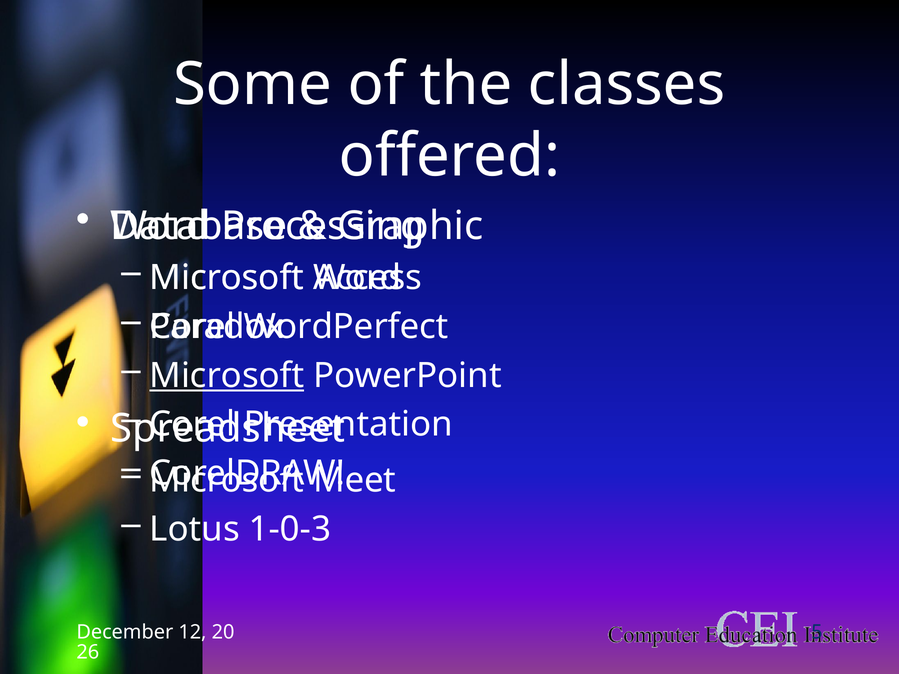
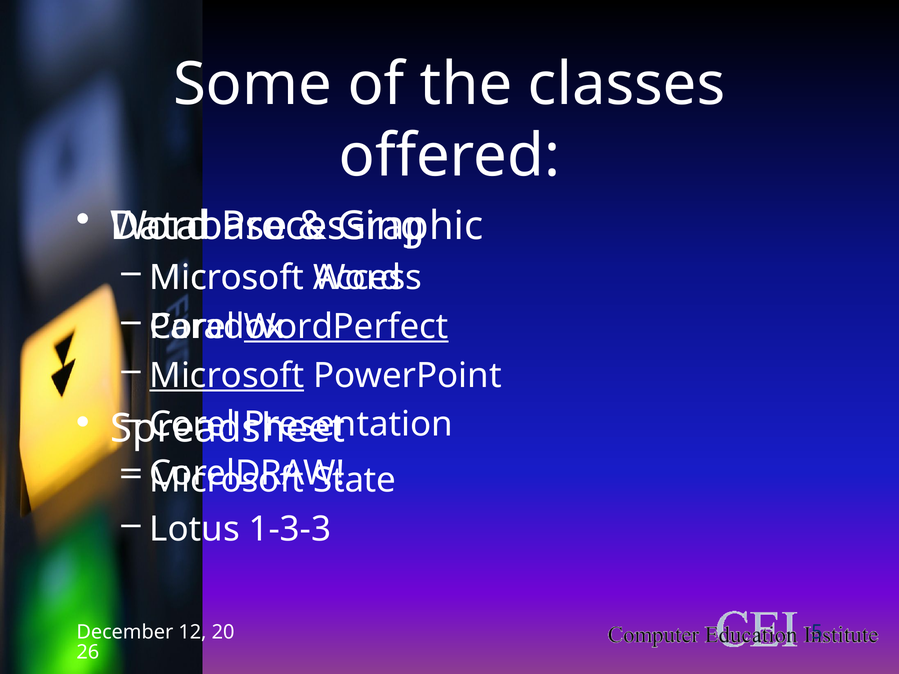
WordPerfect underline: none -> present (346, 327)
Meet: Meet -> State (355, 481)
1-0-3: 1-0-3 -> 1-3-3 (290, 530)
